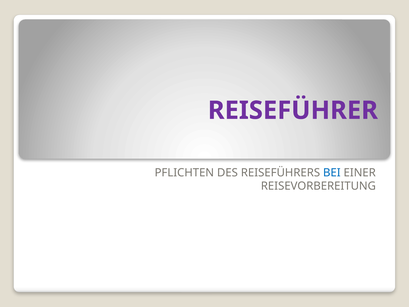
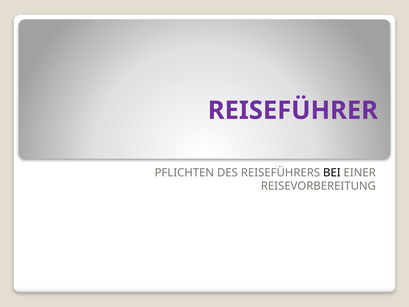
BEI colour: blue -> black (332, 172)
